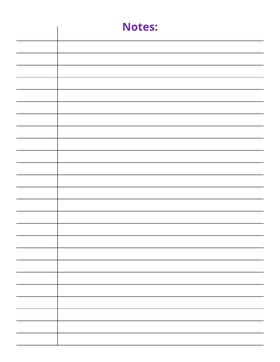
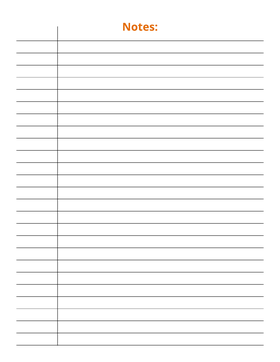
Notes colour: purple -> orange (140, 27)
